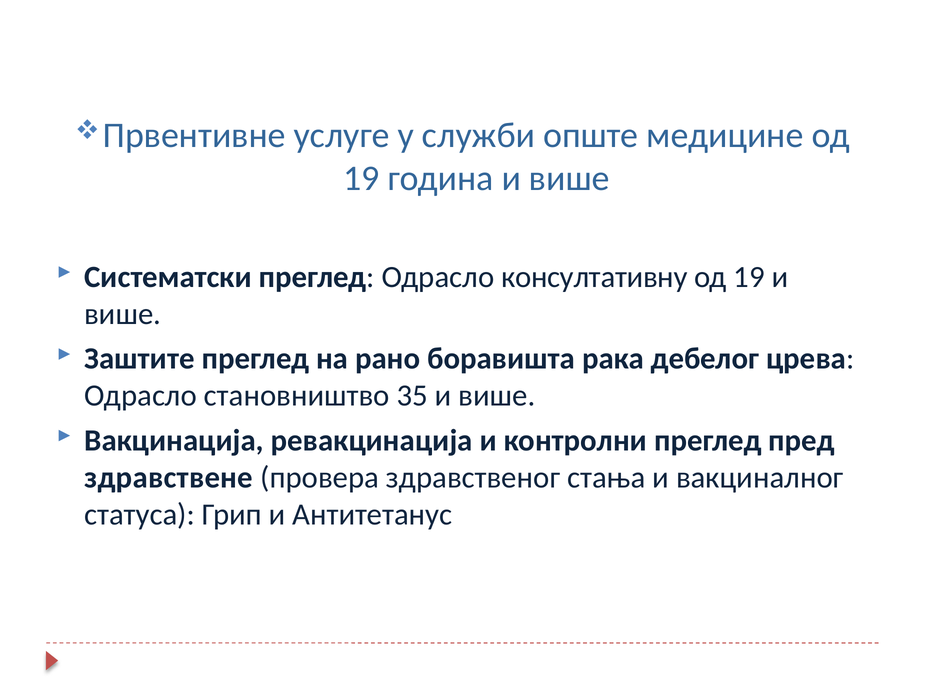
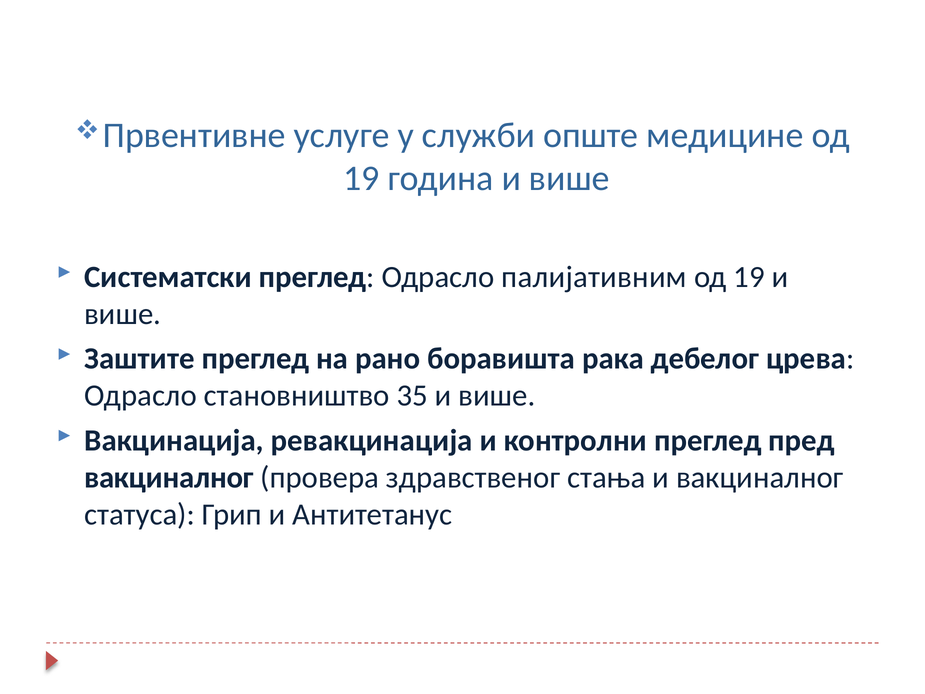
консултативну: консултативну -> палијативним (594, 277)
здравствене: здравствене -> вакциналног (169, 477)
